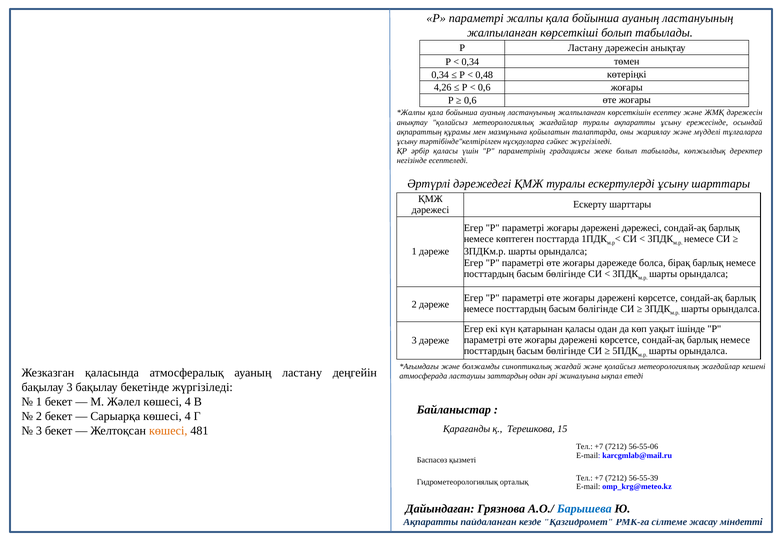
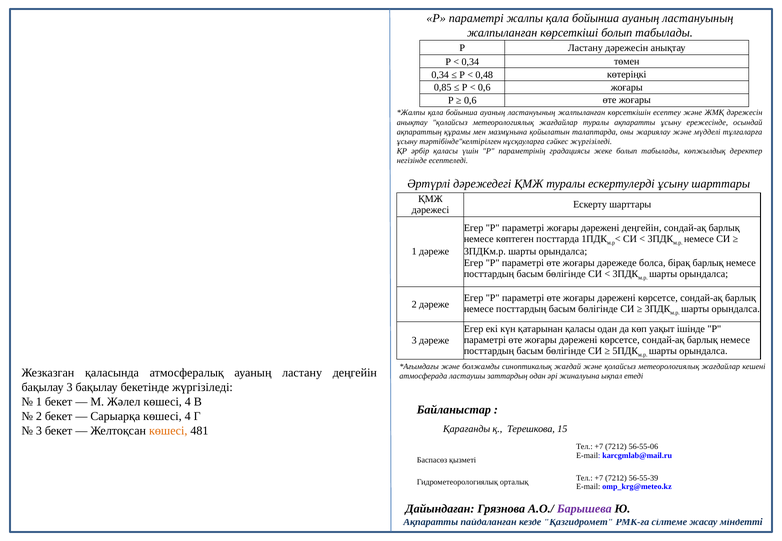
4,26: 4,26 -> 0,85 (443, 88)
дәрежені дәрежесі: дәрежесі -> деңгейін (642, 228)
Барышева colour: blue -> purple (584, 509)
